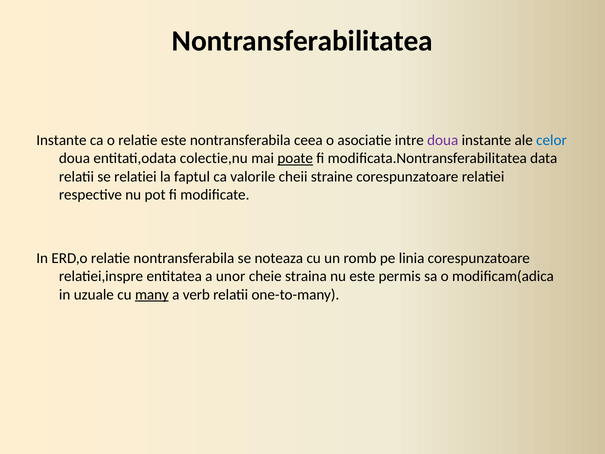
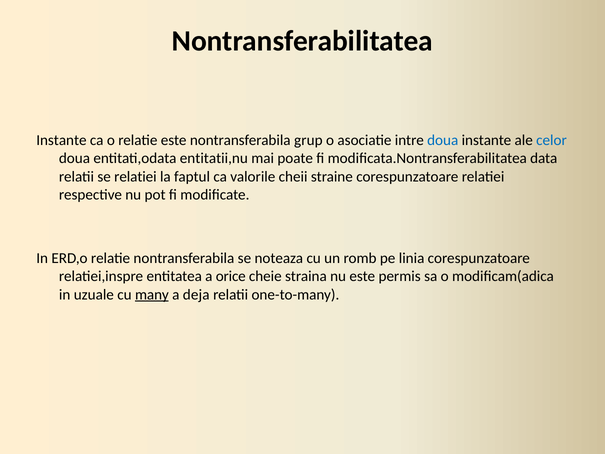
ceea: ceea -> grup (308, 140)
doua colour: purple -> blue (443, 140)
colectie,nu: colectie,nu -> entitatii,nu (214, 158)
poate underline: present -> none (295, 158)
unor: unor -> orice (231, 276)
verb: verb -> deja (196, 294)
